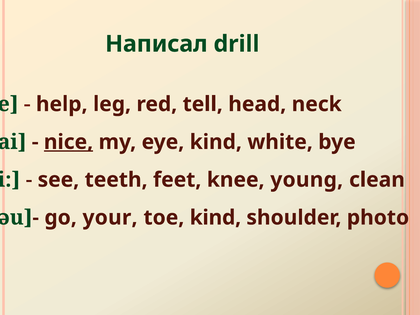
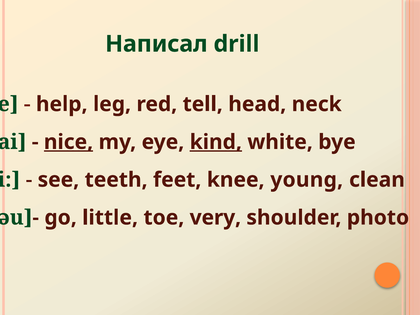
kind underline: none -> present (216, 142)
your: your -> little (110, 218)
toe kind: kind -> very (215, 218)
